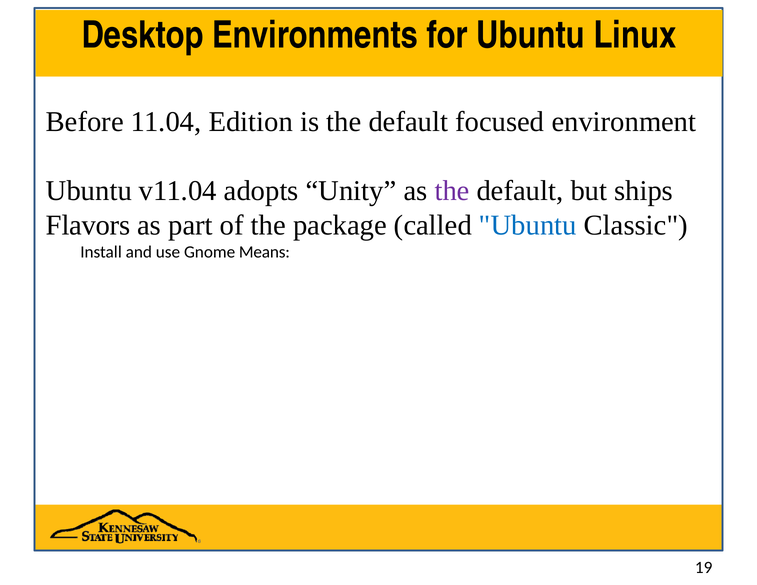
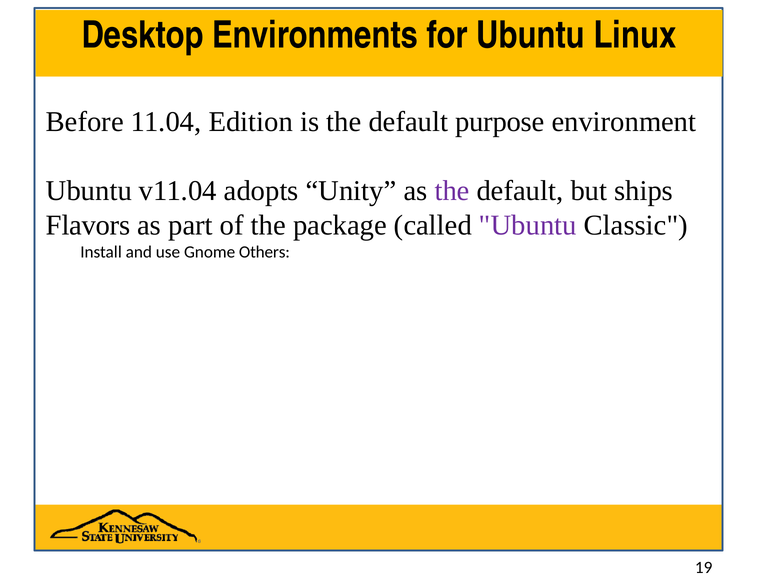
focused: focused -> purpose (500, 122)
Ubuntu colour: blue -> purple (528, 225)
Means: Means -> Others (264, 252)
